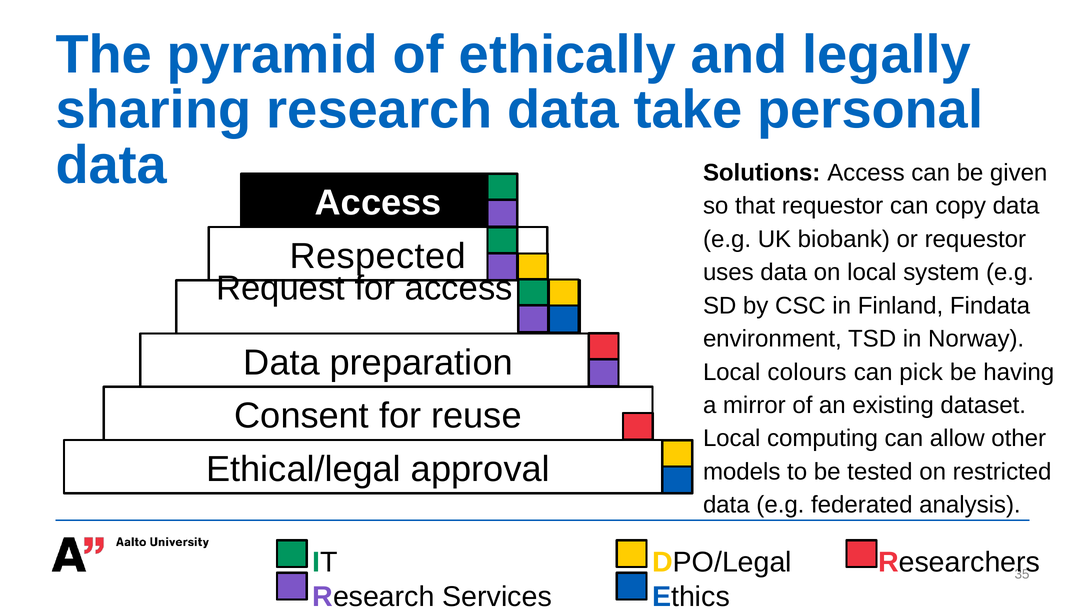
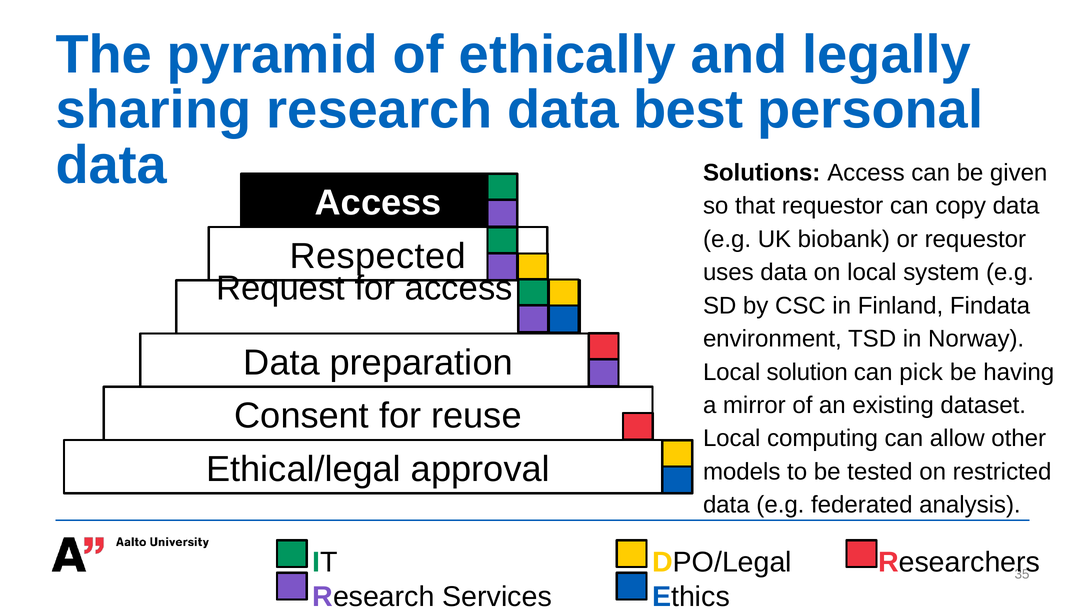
take: take -> best (688, 110)
colours: colours -> solution (807, 372)
